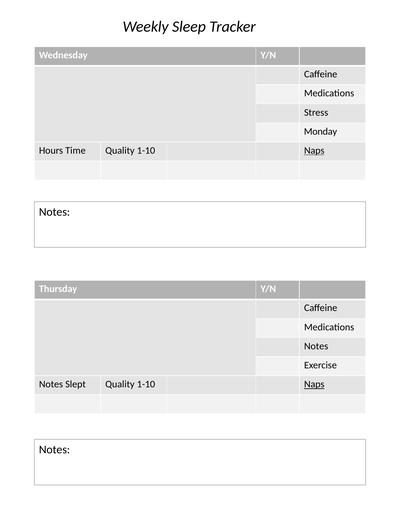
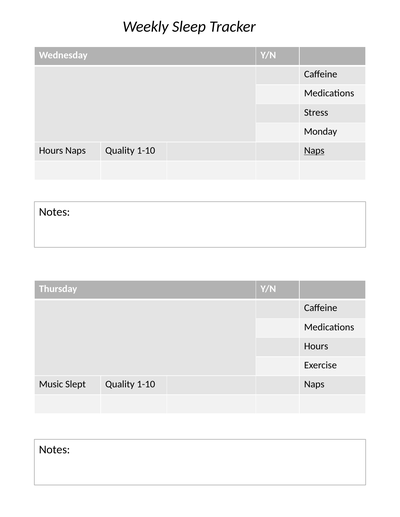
Hours Time: Time -> Naps (76, 151)
Notes: Notes -> Hours (316, 347)
Notes: Notes -> Music (51, 385)
Naps underline: present -> none (314, 385)
